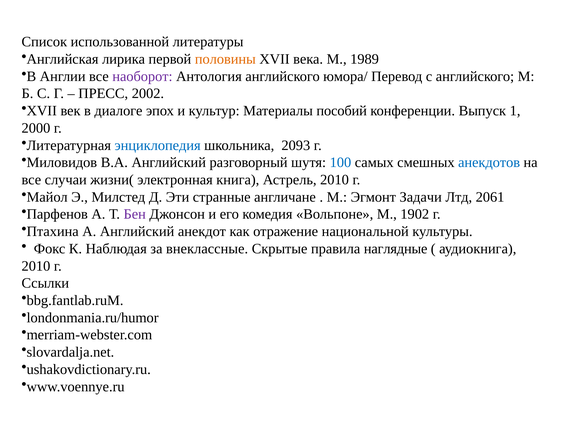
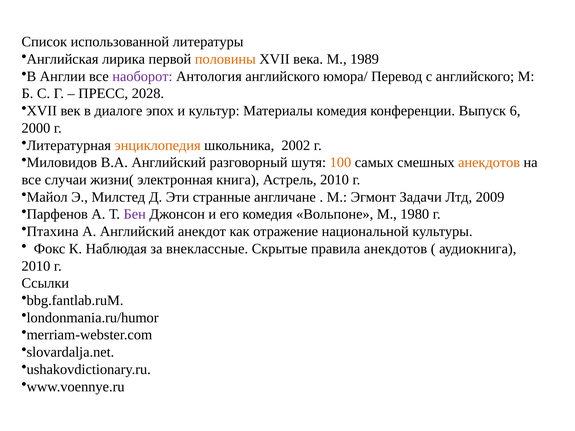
2002: 2002 -> 2028 (148, 94)
Материалы пособий: пособий -> комедия (342, 111)
1: 1 -> 6 (515, 111)
энциклопедия colour: blue -> orange (158, 145)
2093: 2093 -> 2002 (296, 145)
100 colour: blue -> orange (340, 163)
анекдотов colour: blue -> orange (489, 163)
2061: 2061 -> 2009 (490, 197)
1902: 1902 -> 1980 (415, 214)
правила наглядные: наглядные -> анекдотов (395, 249)
